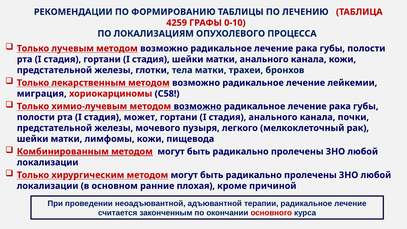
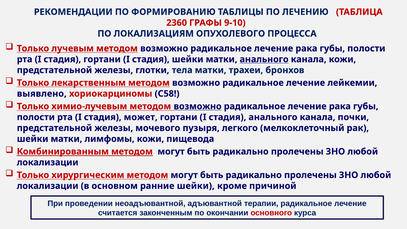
4259: 4259 -> 2360 (177, 23)
0-10: 0-10 -> 9-10 (235, 23)
анального underline: none -> present (264, 59)
миграция: миграция -> выявлено (42, 94)
ранние плохая: плохая -> шейки (196, 186)
